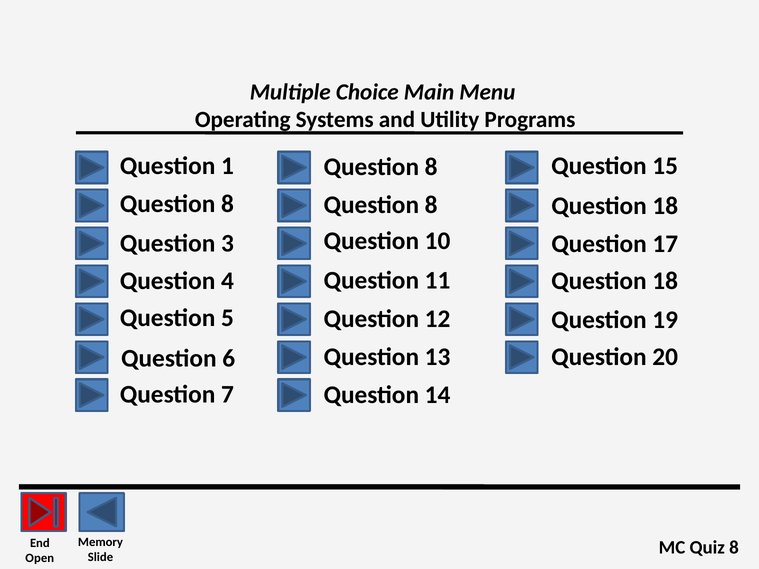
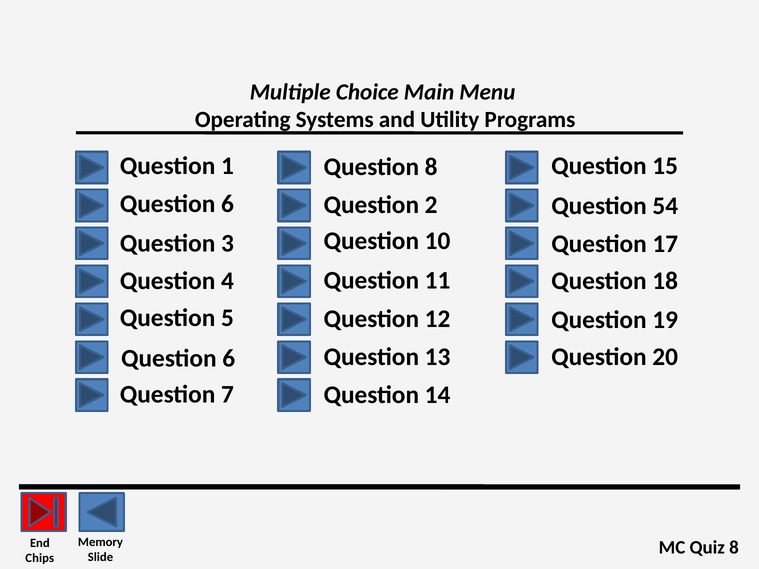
8: 8 -> 6 (227, 204)
8: 8 -> 2 (431, 205)
18: 18 -> 54 (665, 206)
Open: Open -> Chips (40, 558)
